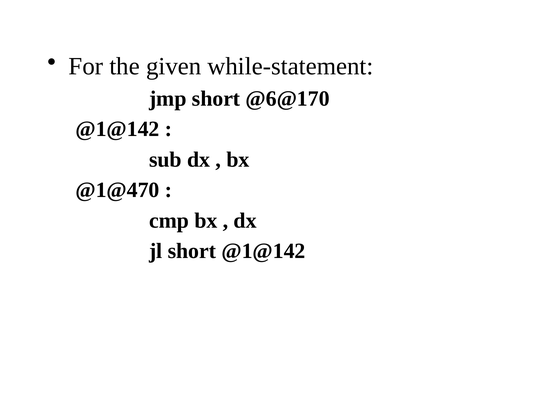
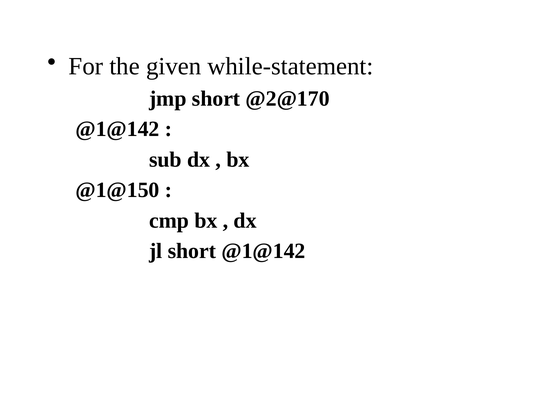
@6@170: @6@170 -> @2@170 (288, 98)
@1@470: @1@470 -> @1@150 (118, 190)
